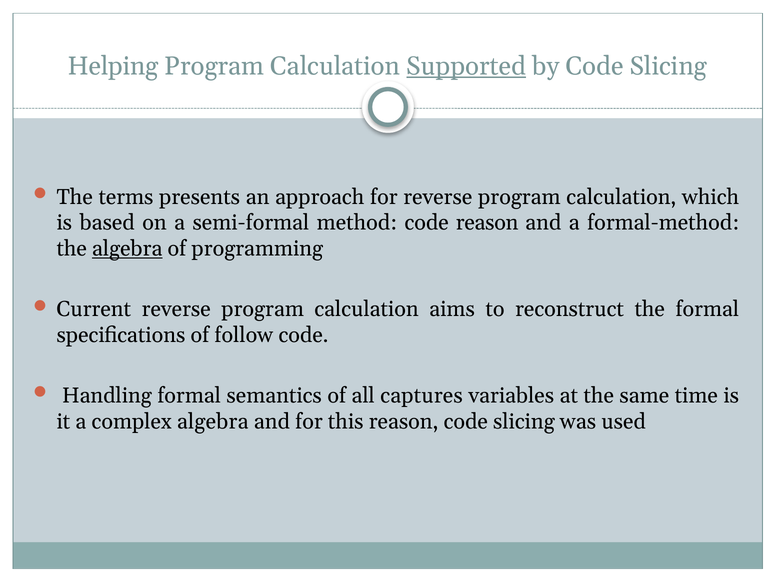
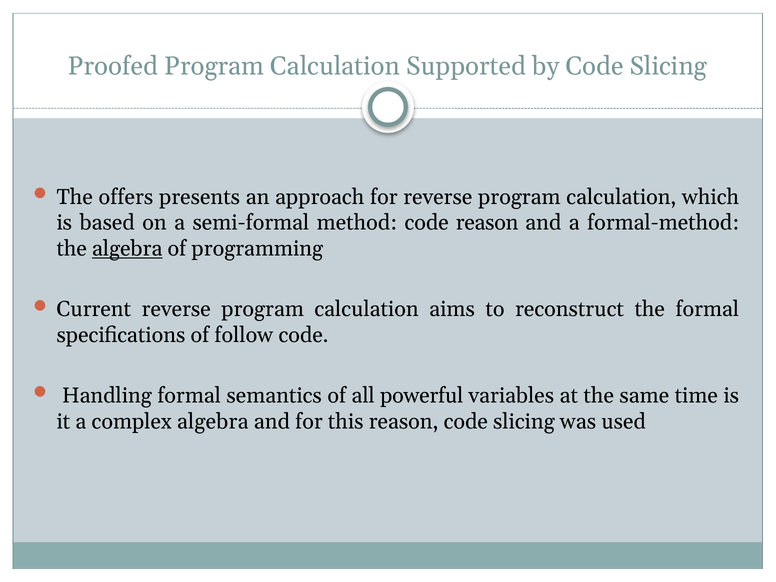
Helping: Helping -> Proofed (113, 66)
Supported underline: present -> none (466, 66)
terms: terms -> offers (126, 197)
captures: captures -> powerful (422, 396)
